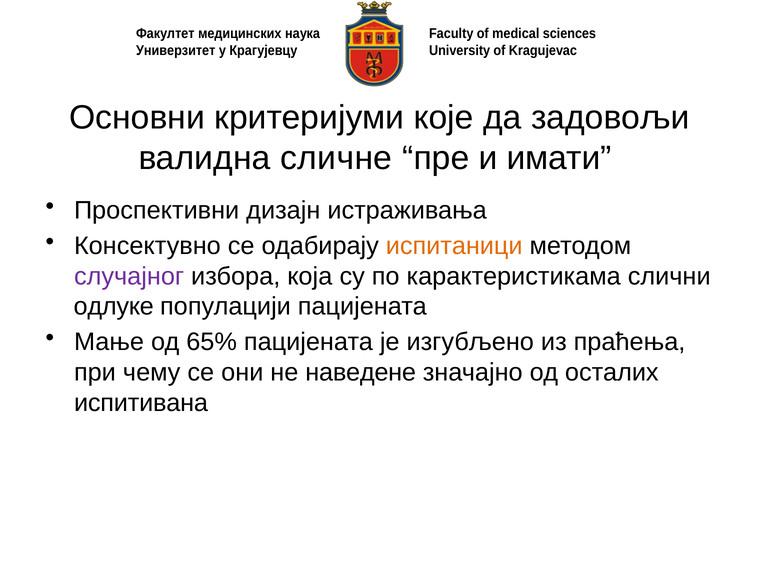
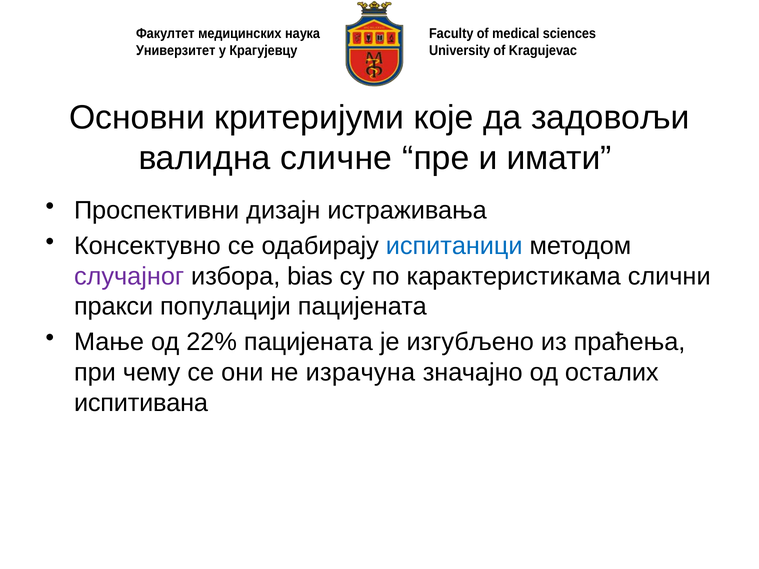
испитаници colour: orange -> blue (454, 246)
која: која -> bias (310, 276)
одлуке: одлуке -> пракси (114, 307)
65%: 65% -> 22% (212, 342)
наведене: наведене -> израчуна (360, 373)
